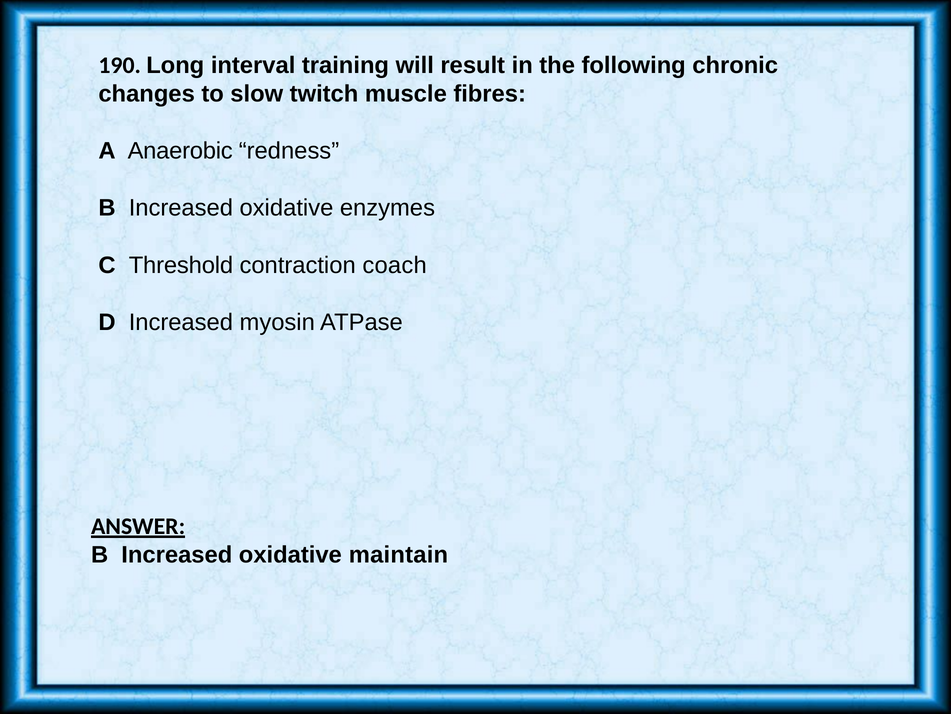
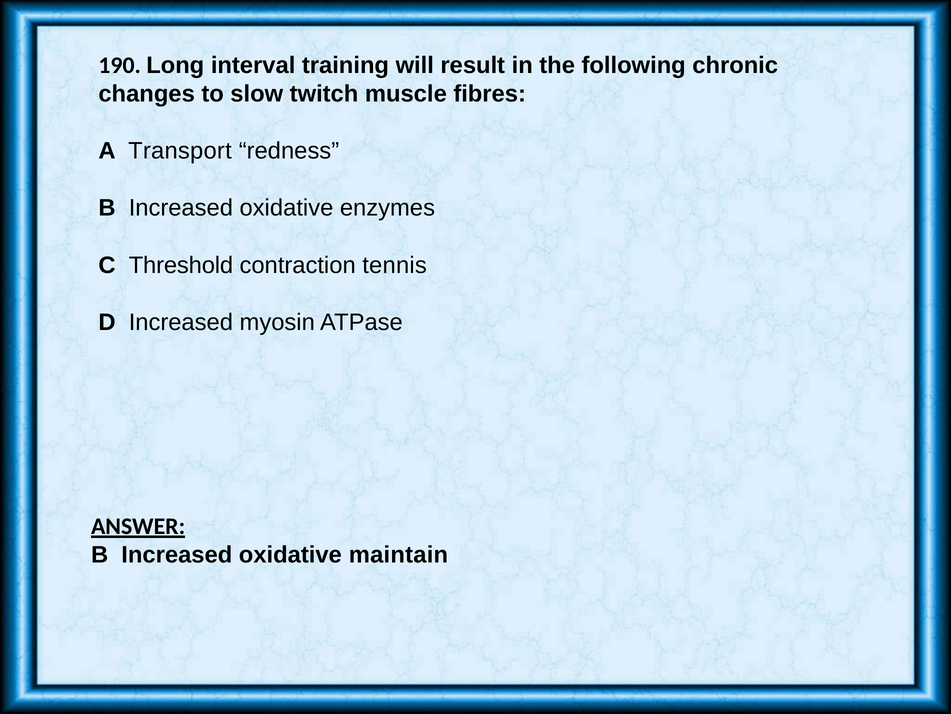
Anaerobic: Anaerobic -> Transport (180, 151)
coach: coach -> tennis (395, 265)
